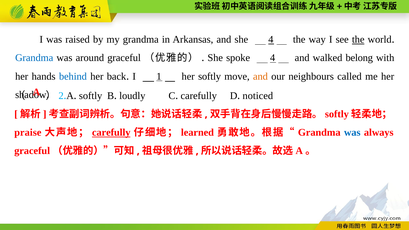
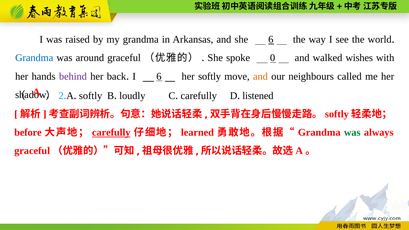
she 4: 4 -> 6 (271, 40)
the underline: present -> none (358, 40)
spoke 4: 4 -> 0 (273, 58)
belong: belong -> wishes (359, 58)
behind colour: blue -> purple (73, 76)
I 1: 1 -> 6 (159, 76)
noticed: noticed -> listened (258, 96)
praise: praise -> before (28, 133)
was colour: blue -> green (352, 133)
